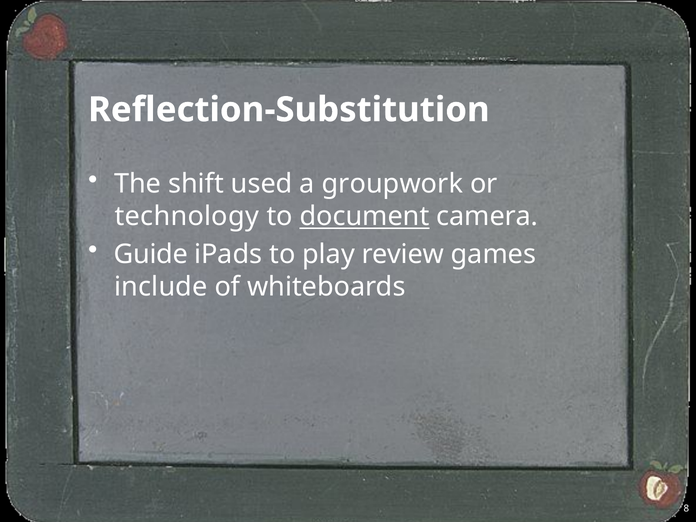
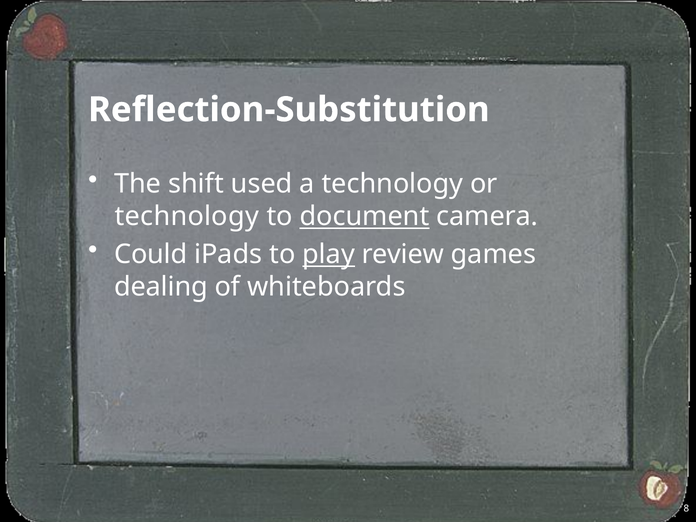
a groupwork: groupwork -> technology (392, 184)
Guide: Guide -> Could (151, 254)
play underline: none -> present (329, 254)
include: include -> dealing (161, 287)
